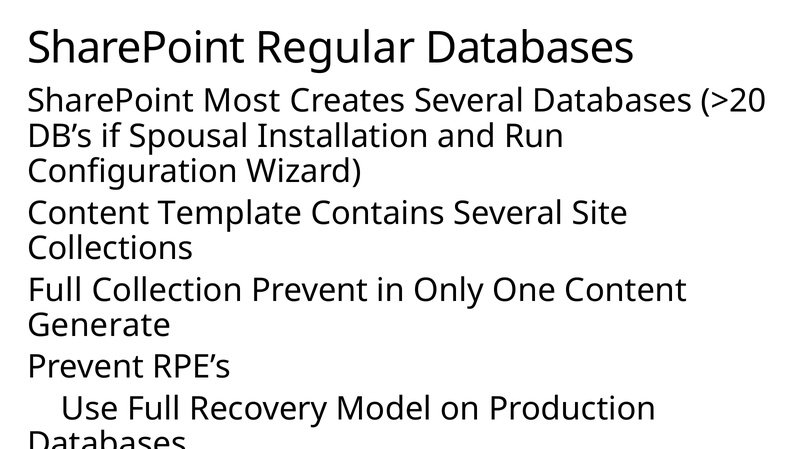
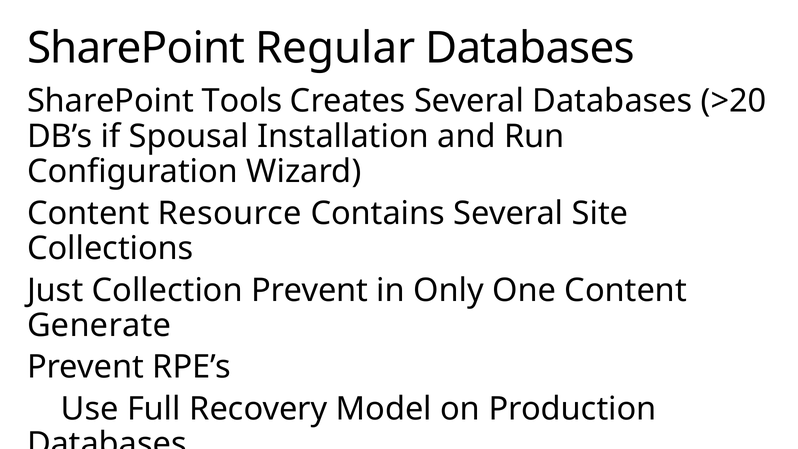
Most: Most -> Tools (242, 101)
Template: Template -> Resource (230, 213)
Full: Full -> Just (55, 290)
